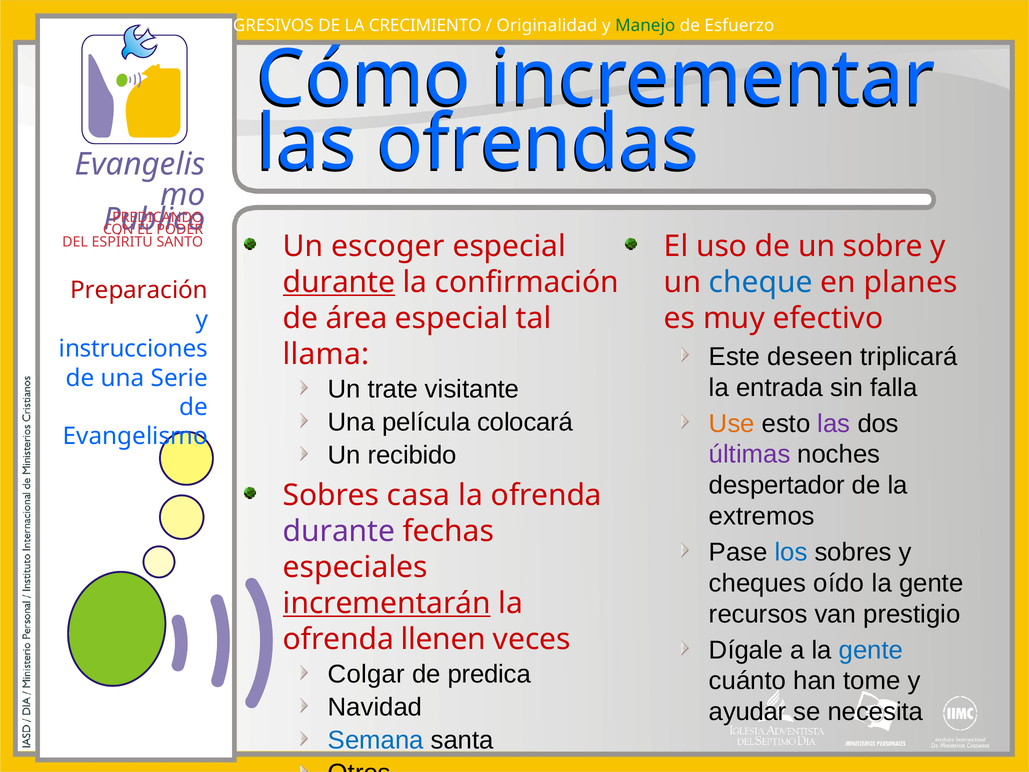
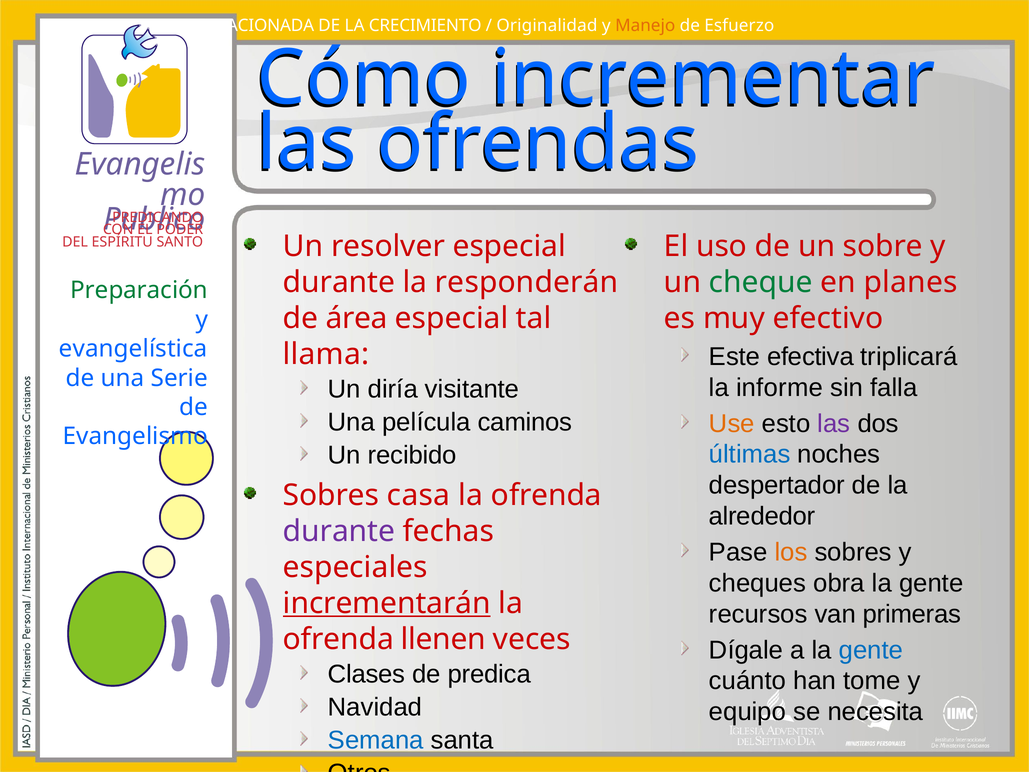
PROGRESIVOS: PROGRESIVOS -> RELACIONADA (256, 26)
Manejo colour: green -> orange (645, 26)
escoger: escoger -> resolver (388, 246)
durante underline: present -> none (339, 282)
confirmación: confirmación -> responderán (527, 282)
cheque colour: blue -> green (761, 282)
Preparación colour: red -> green (139, 290)
instrucciones: instrucciones -> evangelística (133, 349)
deseen: deseen -> efectiva (810, 357)
entrada: entrada -> informe (780, 387)
trate: trate -> diría (393, 389)
colocará: colocará -> caminos (525, 422)
últimas colour: purple -> blue (750, 454)
extremos: extremos -> alrededor (762, 516)
los colour: blue -> orange (791, 552)
oído: oído -> obra (839, 583)
prestigio: prestigio -> primeras (912, 614)
Colgar: Colgar -> Clases (367, 674)
ayudar: ayudar -> equipo (748, 712)
